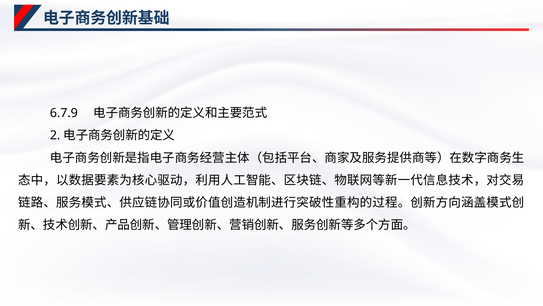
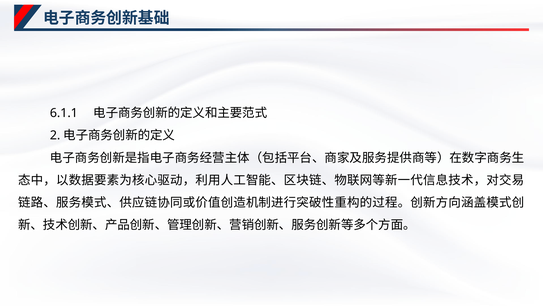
6.7.9: 6.7.9 -> 6.1.1 (64, 113)
